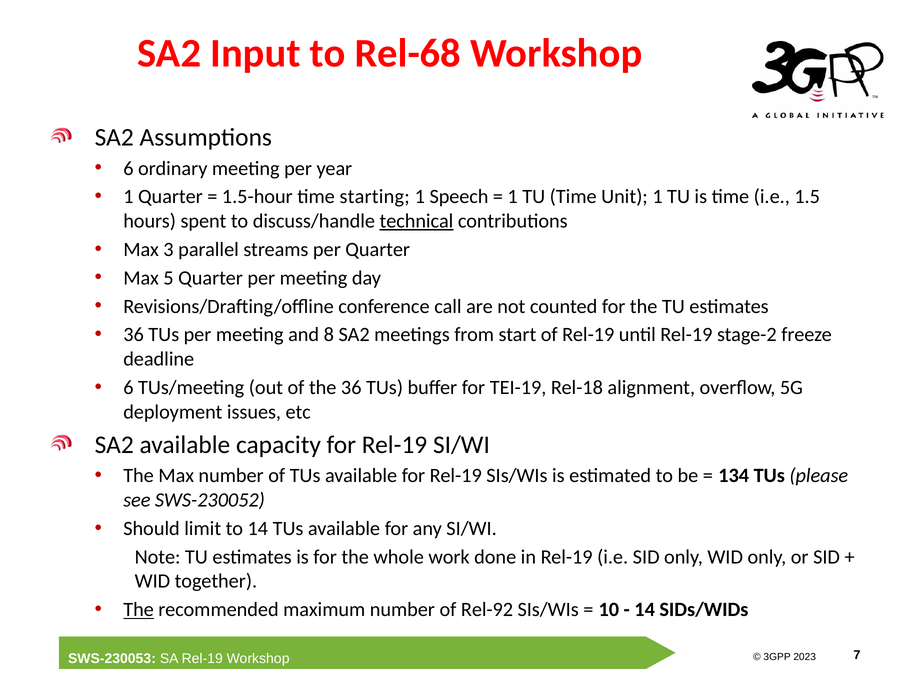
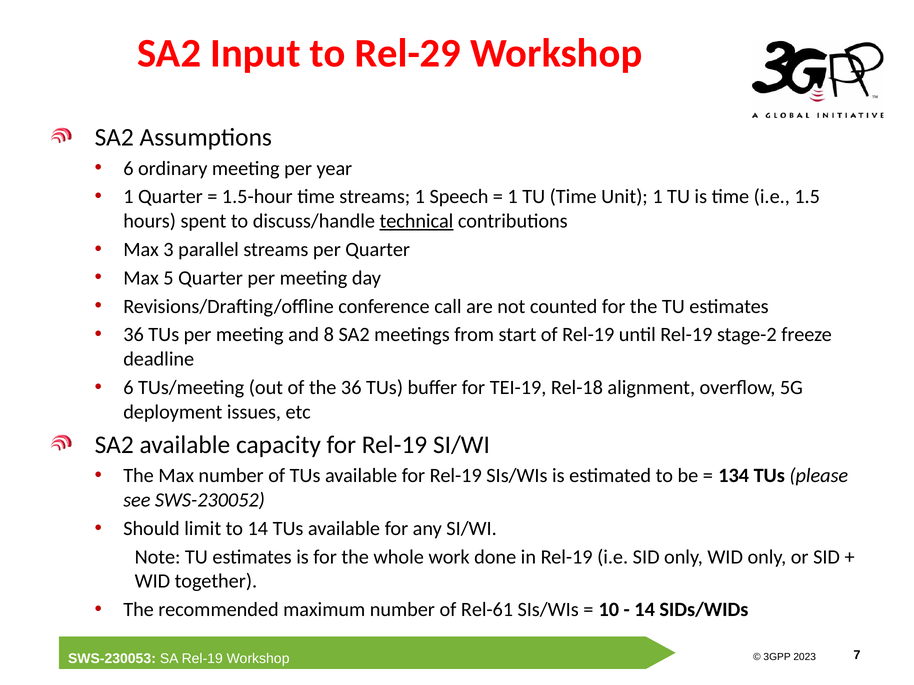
Rel-68: Rel-68 -> Rel-29 (408, 53)
time starting: starting -> streams (375, 197)
The underline: present -> none (139, 610)
Rel-92: Rel-92 -> Rel-61 (487, 610)
